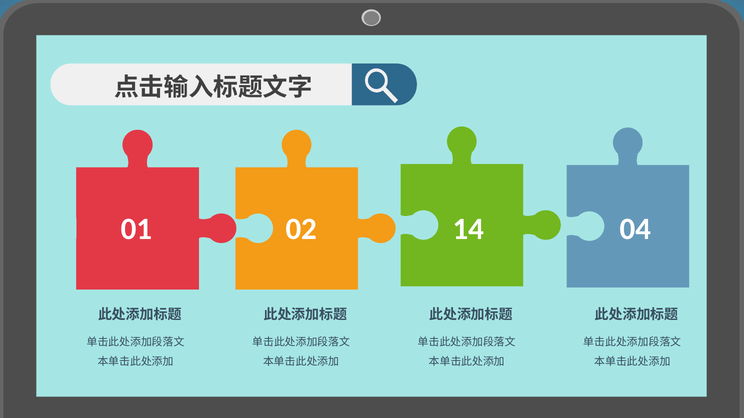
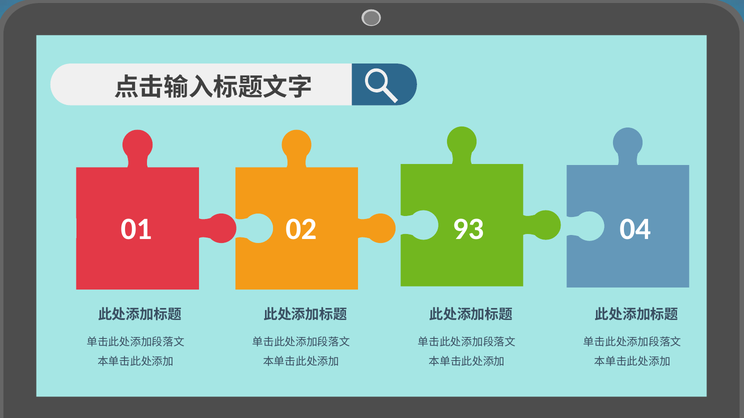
14: 14 -> 93 (468, 229)
